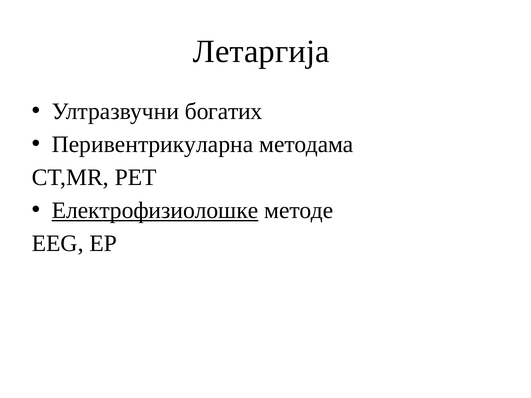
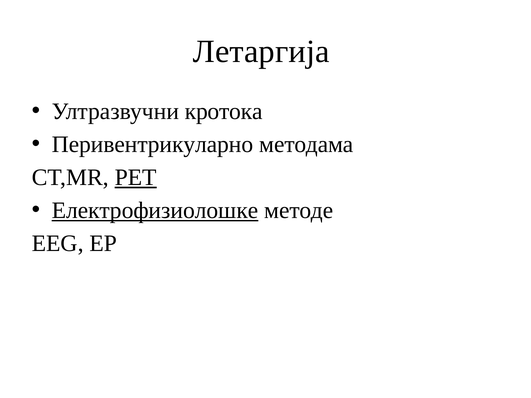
богатих: богатих -> кротока (224, 111)
Перивентрикуларна: Перивентрикуларна -> Перивентрикуларно (153, 144)
PET underline: none -> present (136, 177)
